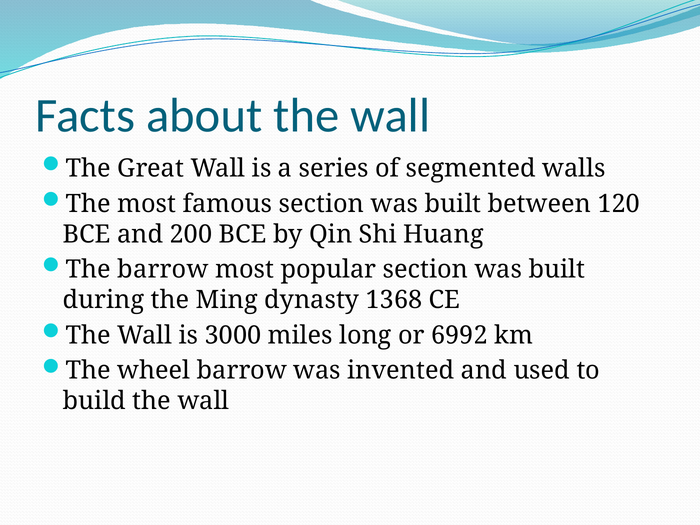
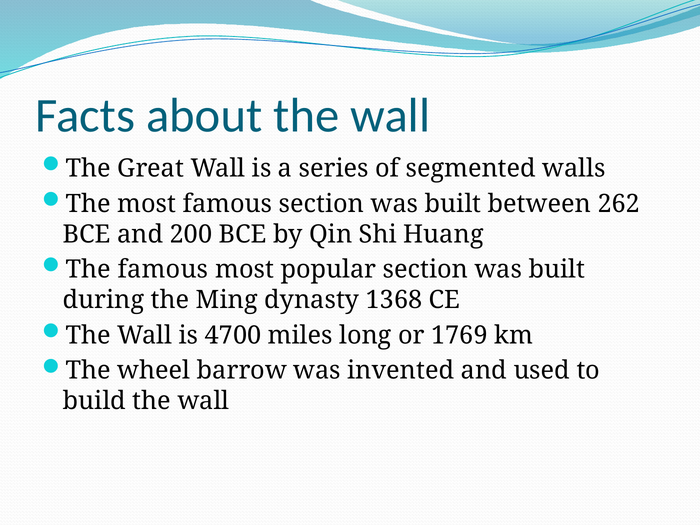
120: 120 -> 262 (619, 204)
The barrow: barrow -> famous (163, 270)
3000: 3000 -> 4700 (233, 335)
6992: 6992 -> 1769 (459, 335)
